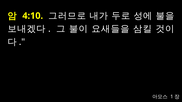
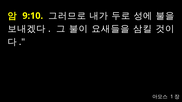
4:10: 4:10 -> 9:10 (33, 16)
